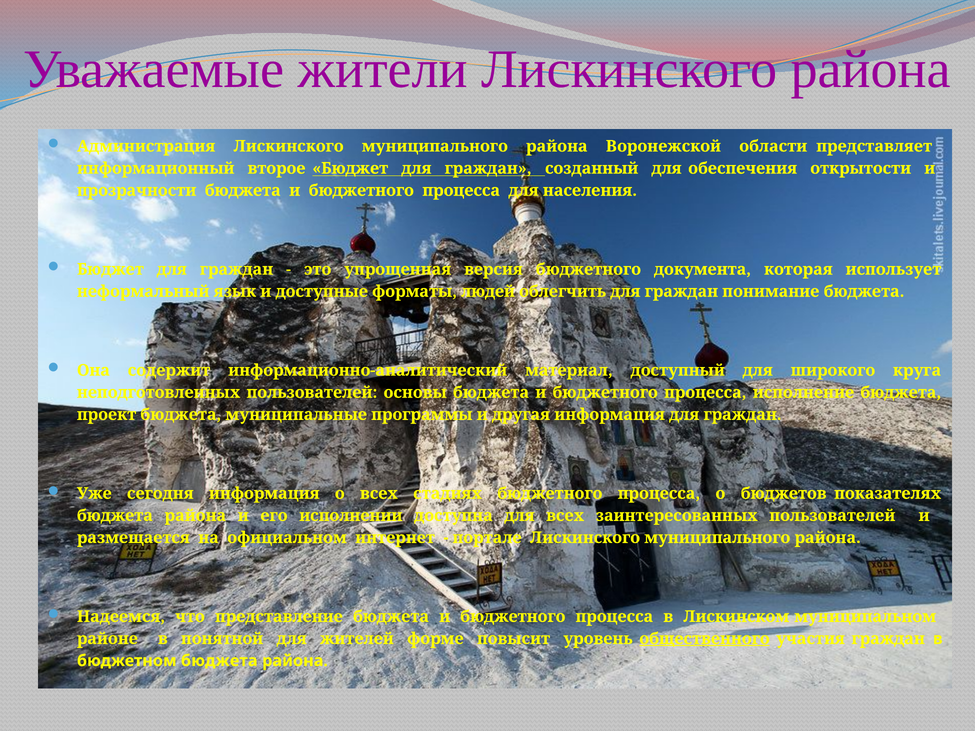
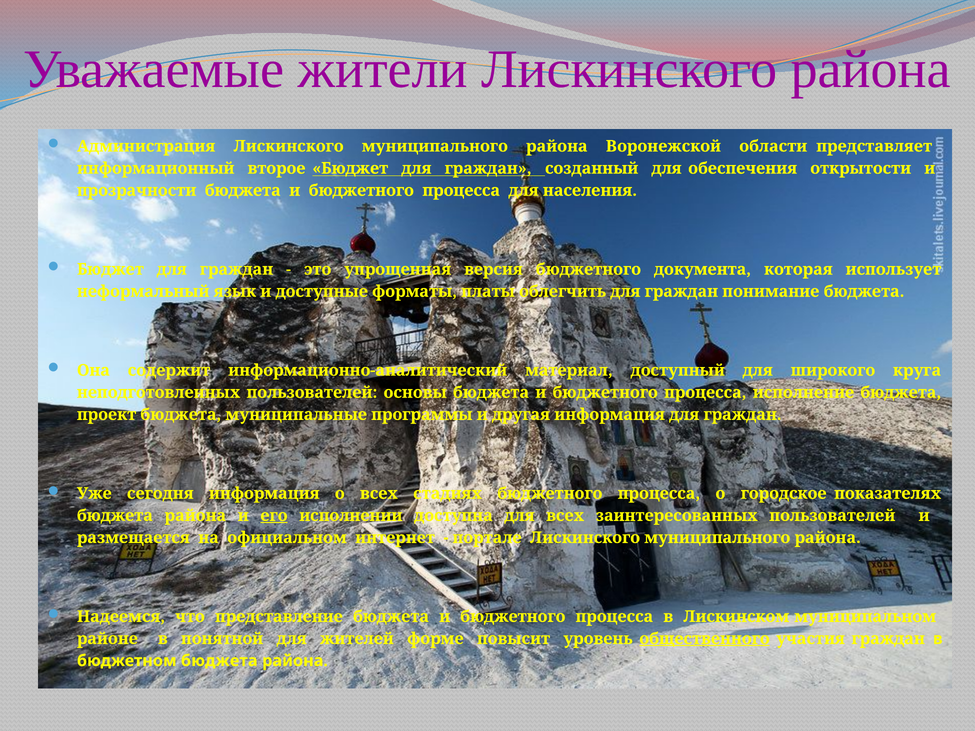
людей: людей -> платы (488, 292)
бюджетов: бюджетов -> городское (784, 494)
его underline: none -> present (274, 516)
